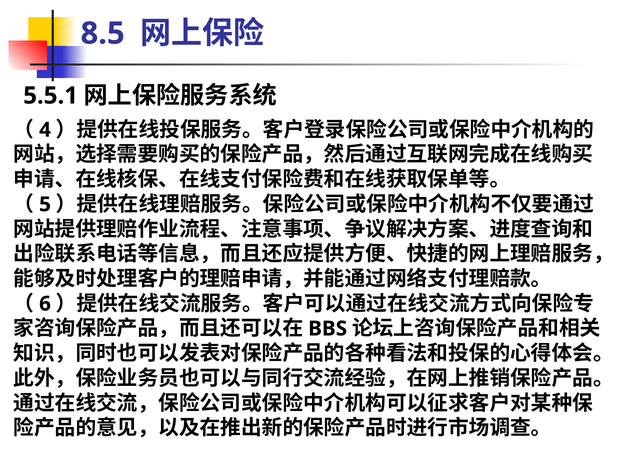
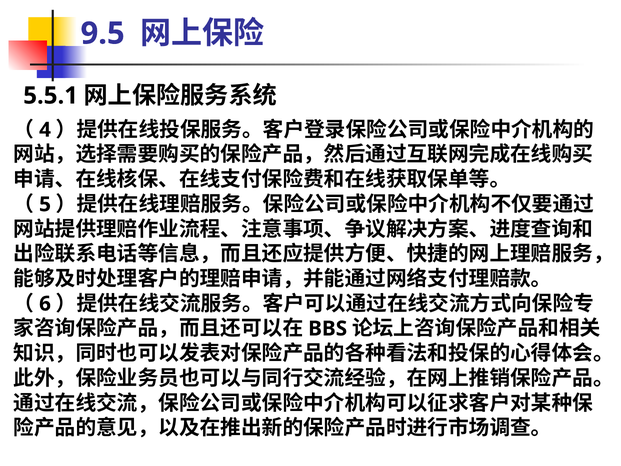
8.5: 8.5 -> 9.5 (103, 33)
